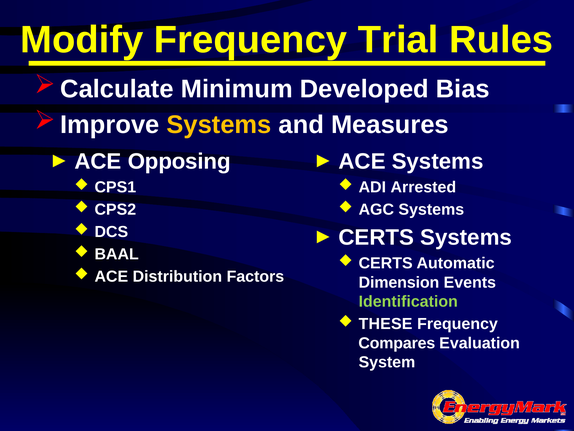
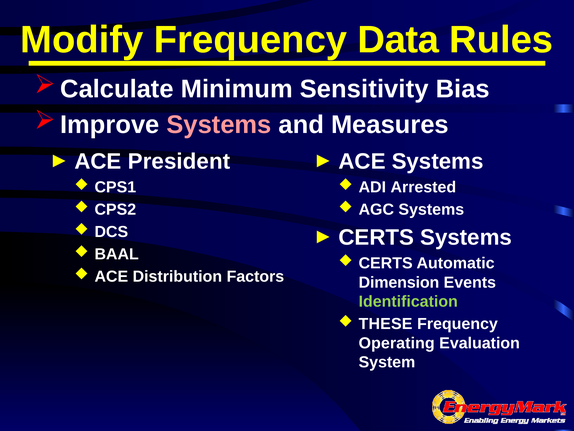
Trial: Trial -> Data (398, 40)
Developed: Developed -> Sensitivity (364, 89)
Systems colour: yellow -> pink (219, 125)
Opposing: Opposing -> President (179, 161)
Compares: Compares -> Operating (397, 343)
